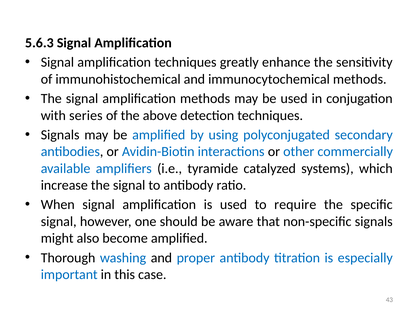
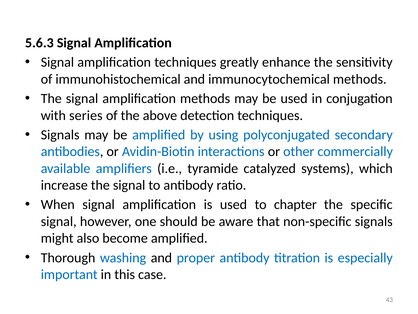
require: require -> chapter (295, 204)
